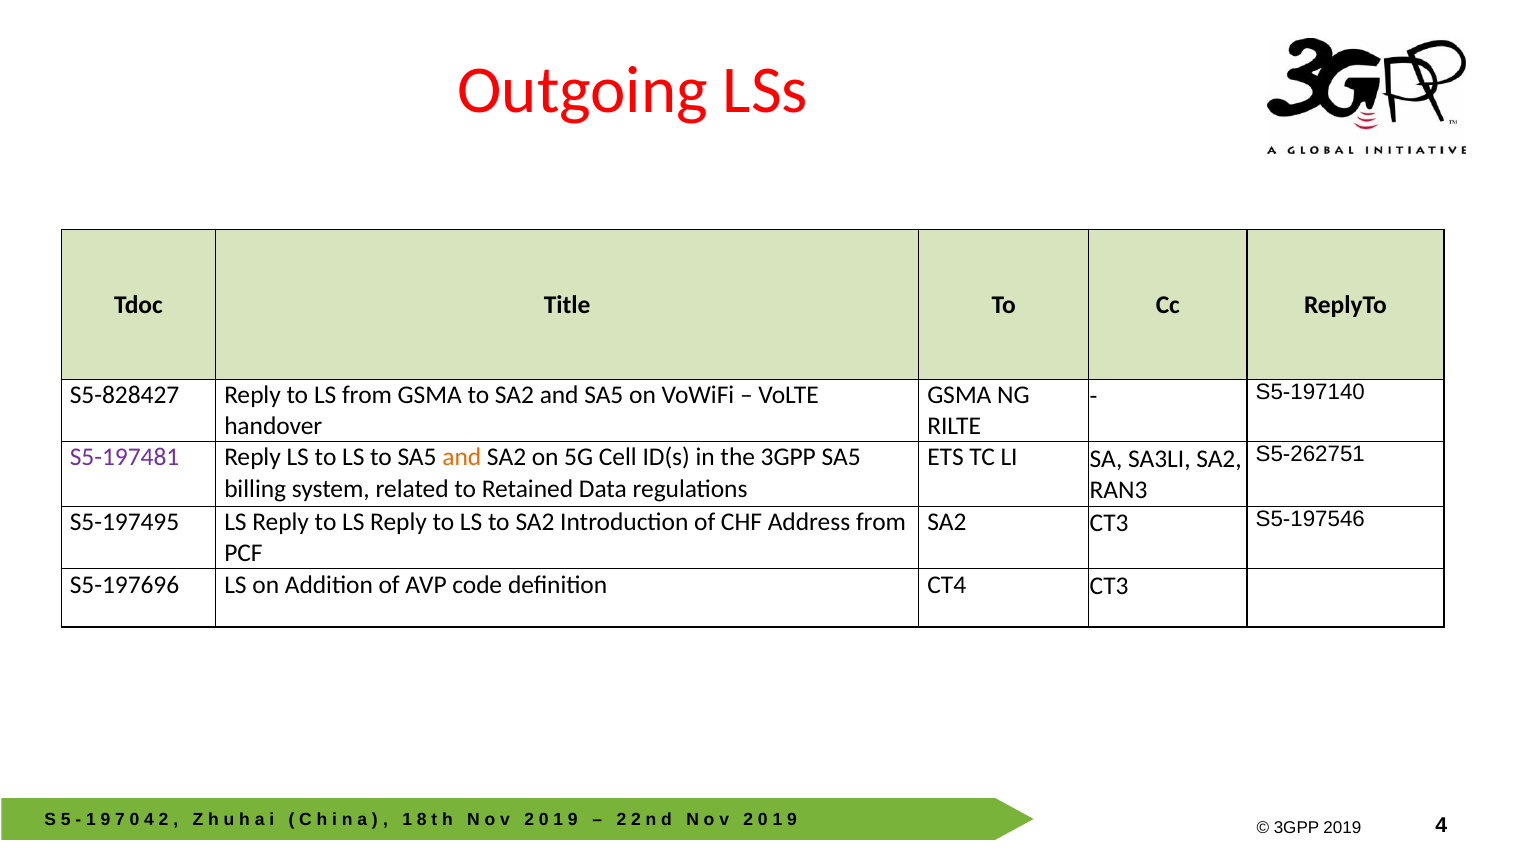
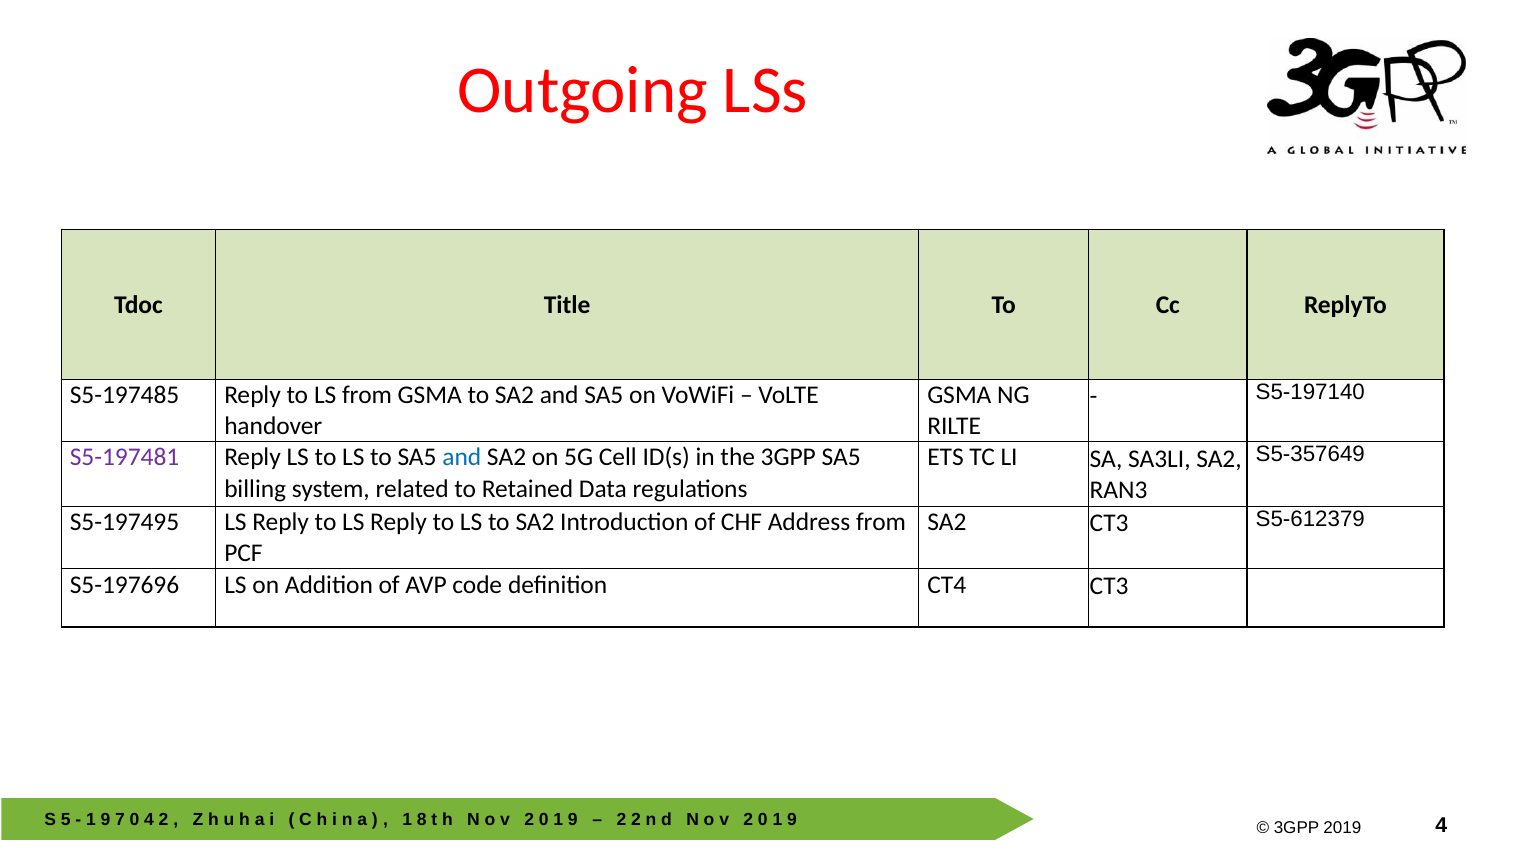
S5-828427: S5-828427 -> S5-197485 (125, 396)
S5-262751: S5-262751 -> S5-357649 (1310, 455)
and colour: orange -> blue (462, 458)
S5-197546: S5-197546 -> S5-612379 (1310, 520)
